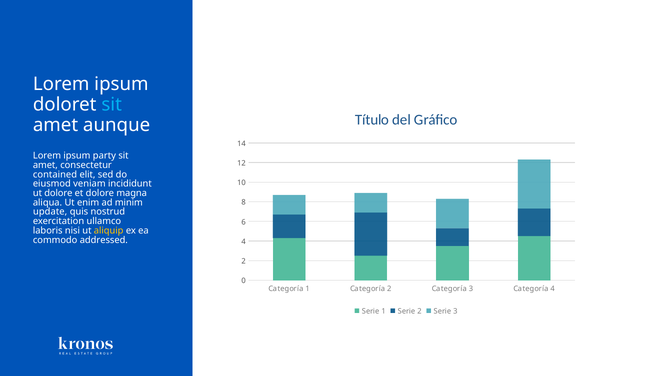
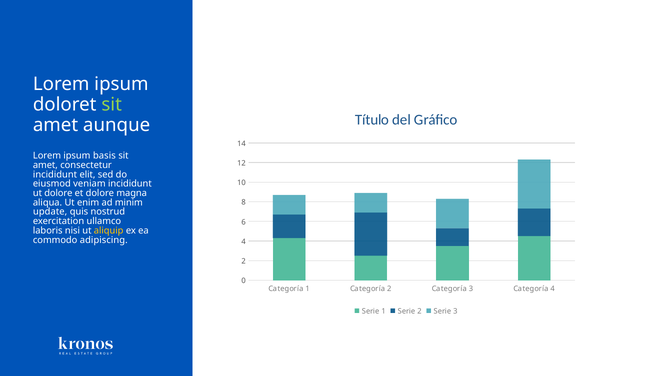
sit colour: light blue -> light green (112, 105)
party: party -> basis (104, 156)
contained: contained -> incididunt (55, 174)
addressed: addressed -> adipiscing (104, 240)
